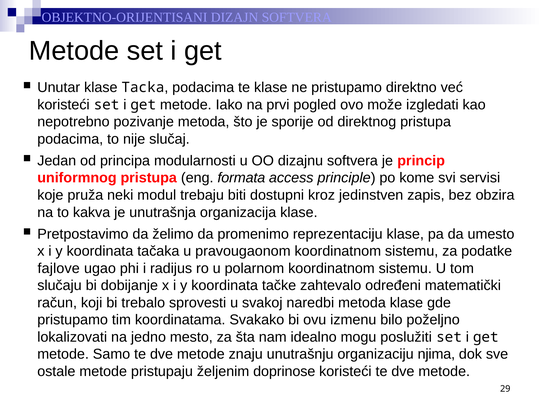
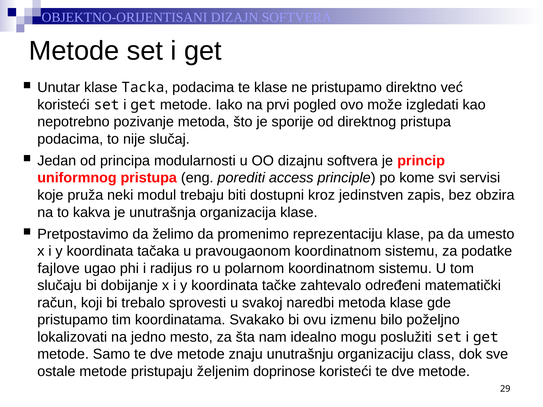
formata: formata -> porediti (241, 178)
njima: njima -> class (436, 354)
